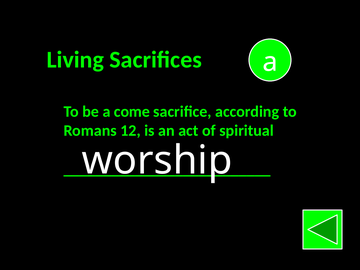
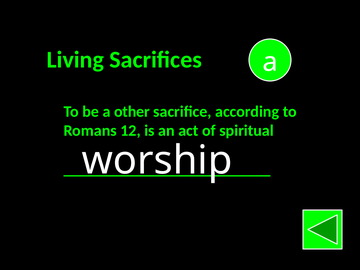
come: come -> other (132, 111)
